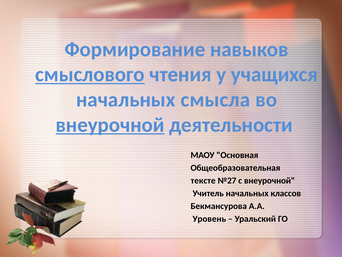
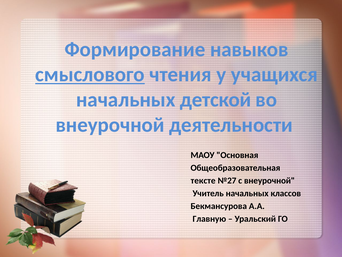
смысла: смысла -> детской (216, 100)
внеурочной underline: present -> none (110, 125)
Уровень: Уровень -> Главную (209, 218)
